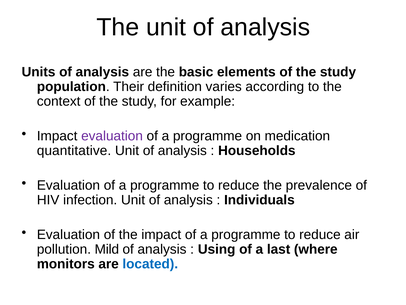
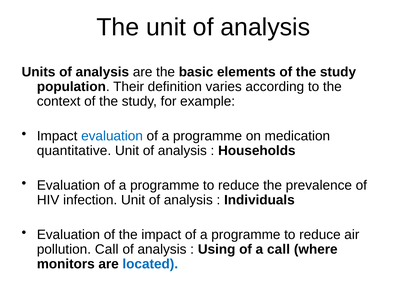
evaluation colour: purple -> blue (112, 136)
pollution Mild: Mild -> Call (107, 249)
a last: last -> call (279, 249)
